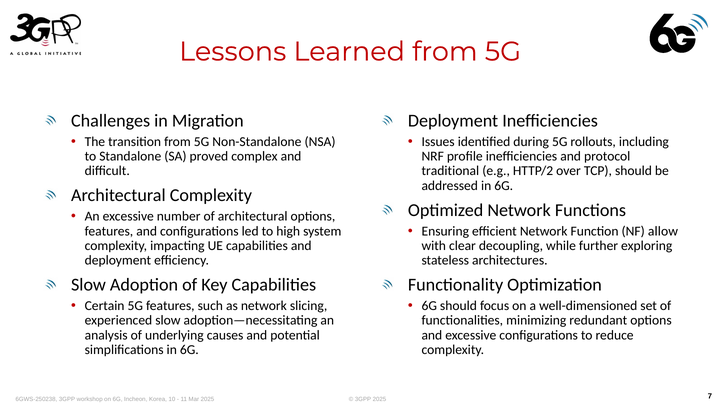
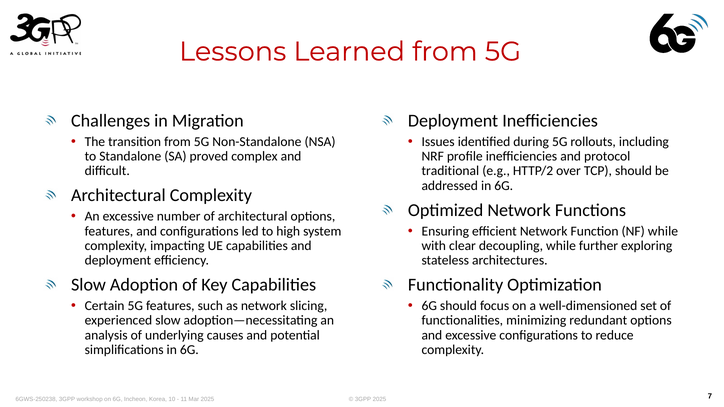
NF allow: allow -> while (663, 231)
